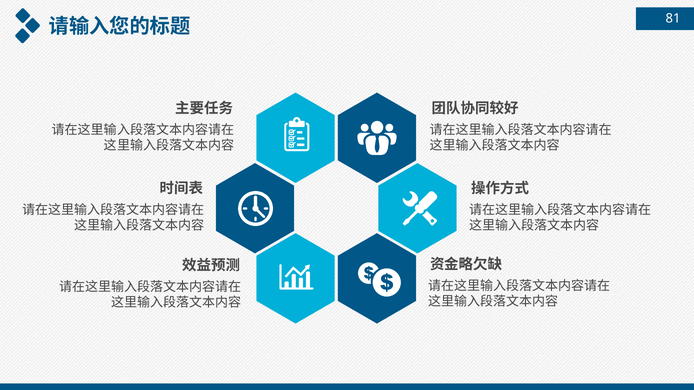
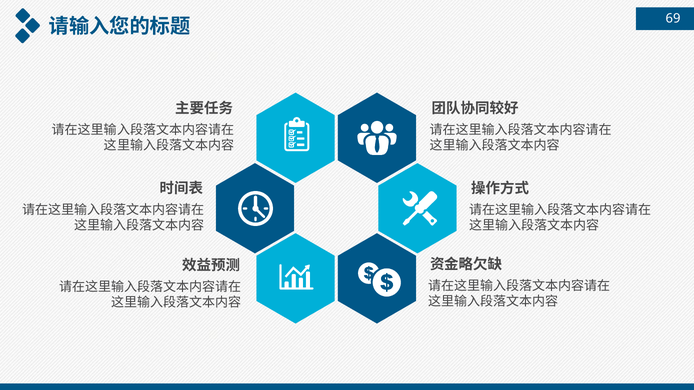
81: 81 -> 69 (673, 19)
